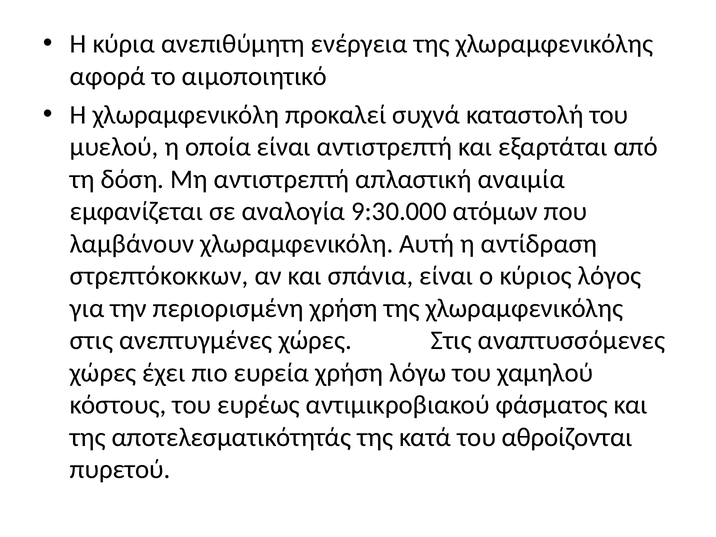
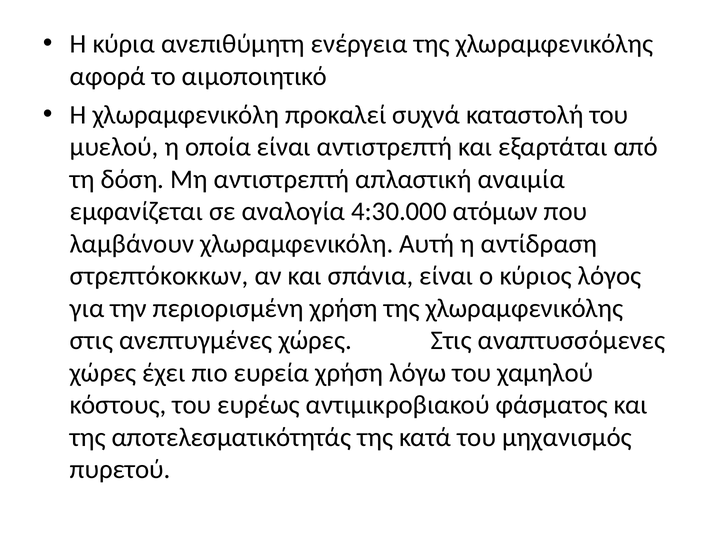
9:30.000: 9:30.000 -> 4:30.000 (399, 212)
αθροίζονται: αθροίζονται -> μηχανισμός (567, 437)
